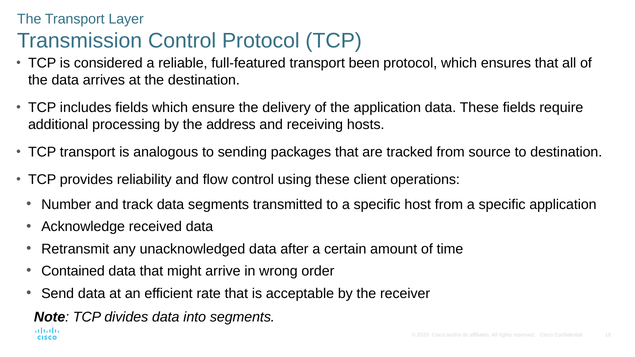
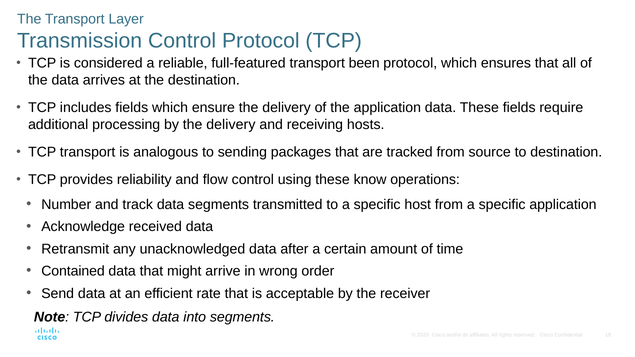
by the address: address -> delivery (231, 125)
client: client -> know (370, 180)
